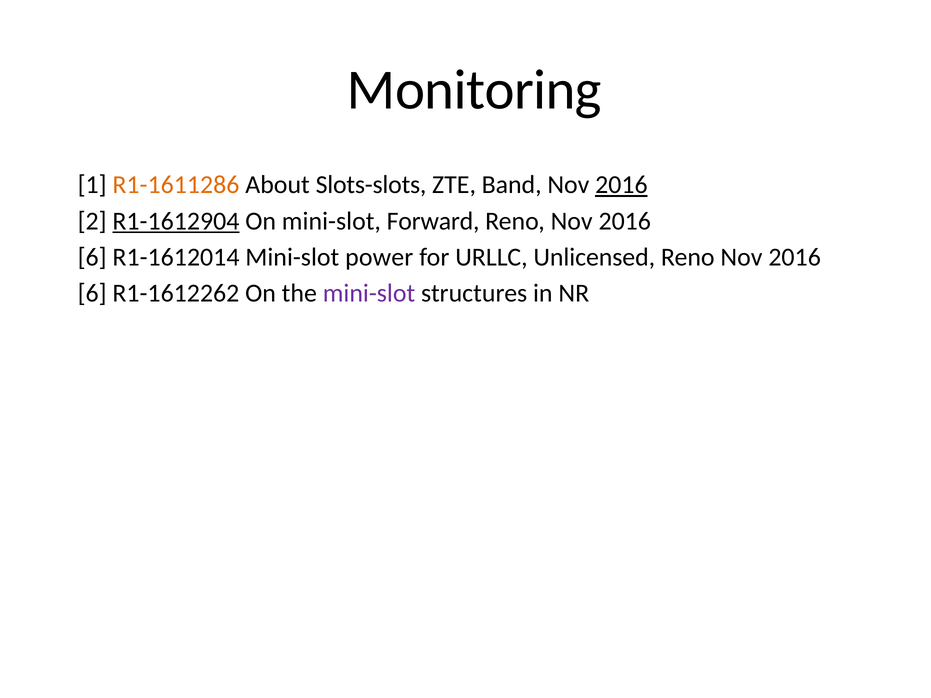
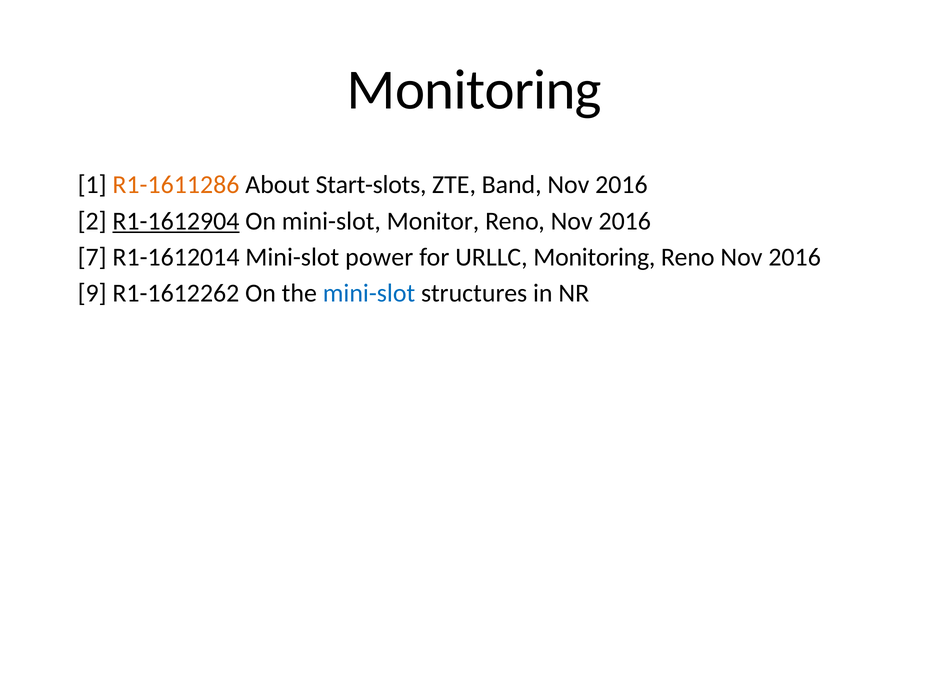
Slots-slots: Slots-slots -> Start-slots (371, 185)
2016 underline: present -> none (621, 185)
Forward: Forward -> Monitor (433, 221)
6: 6 -> 7 (92, 257)
URLLC Unlicensed: Unlicensed -> Monitoring (594, 257)
6: 6 -> 9 (92, 294)
mini-slot colour: purple -> blue (369, 294)
